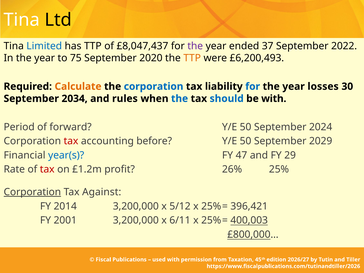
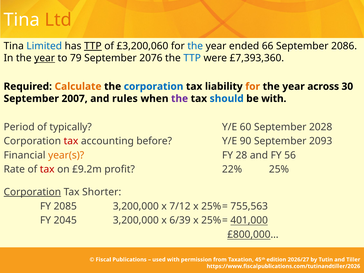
Ltd colour: black -> orange (58, 20)
TTP underline: none -> present (93, 46)
£8,047,437: £8,047,437 -> £3,200,060 (142, 46)
the colour: purple -> blue (195, 46)
37: 37 -> 66 (268, 46)
2022: 2022 -> 2086 (344, 46)
year underline: none -> present (45, 58)
75: 75 -> 79 (76, 58)
2020: 2020 -> 2076 (151, 58)
TTP colour: orange -> blue (192, 58)
£6,200,493: £6,200,493 -> £7,393,360 (257, 58)
for colour: blue -> orange (253, 86)
losses: losses -> across (323, 86)
2034: 2034 -> 2007 (75, 99)
the colour: blue -> purple (180, 99)
forward: forward -> typically (71, 127)
50: 50 -> 60 (246, 127)
2024: 2024 -> 2028 (321, 127)
50: 50 -> 90 (246, 141)
2029: 2029 -> 2093 (321, 141)
year(s colour: blue -> orange (66, 155)
47: 47 -> 28 (241, 155)
29: 29 -> 56 (290, 155)
£1.2m: £1.2m -> £9.2m (87, 169)
26%: 26% -> 22% (232, 169)
Against: Against -> Shorter (102, 192)
2014: 2014 -> 2085 (65, 206)
5/12: 5/12 -> 7/12 (180, 206)
396,421: 396,421 -> 755,563 (249, 206)
2001: 2001 -> 2045 (65, 220)
6/11: 6/11 -> 6/39 (180, 220)
400,003: 400,003 -> 401,000 (249, 220)
